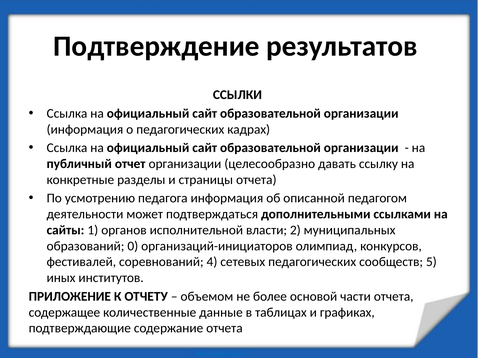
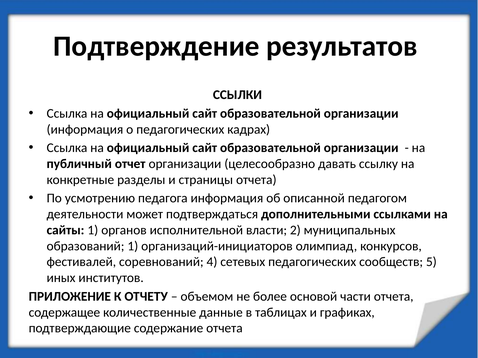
образований 0: 0 -> 1 (133, 246)
